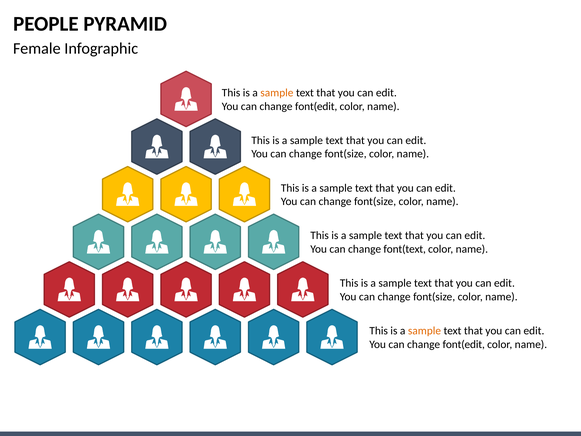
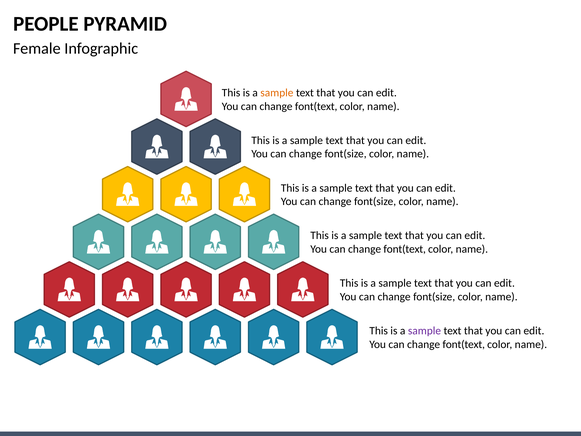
font(edit: font(edit -> font(text (316, 106)
sample colour: orange -> purple (424, 331)
font(edit: font(edit -> font(text (464, 344)
